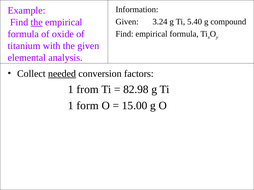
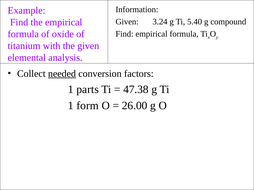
the underline: present -> none (37, 22)
from: from -> parts (88, 90)
82.98: 82.98 -> 47.38 (136, 90)
15.00: 15.00 -> 26.00 (135, 106)
